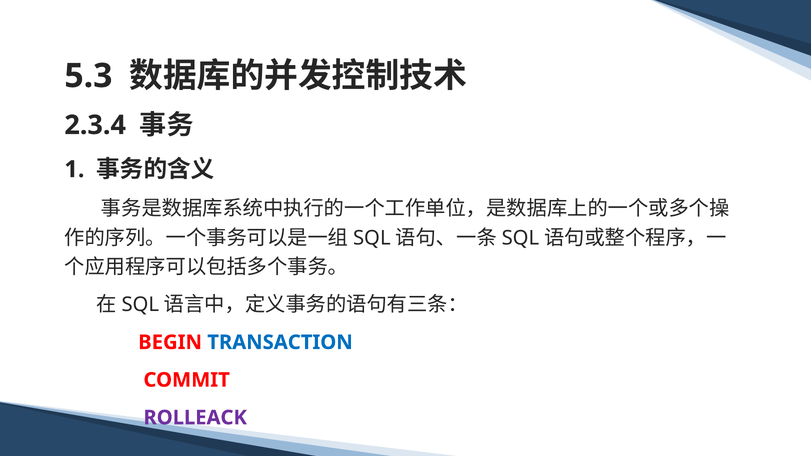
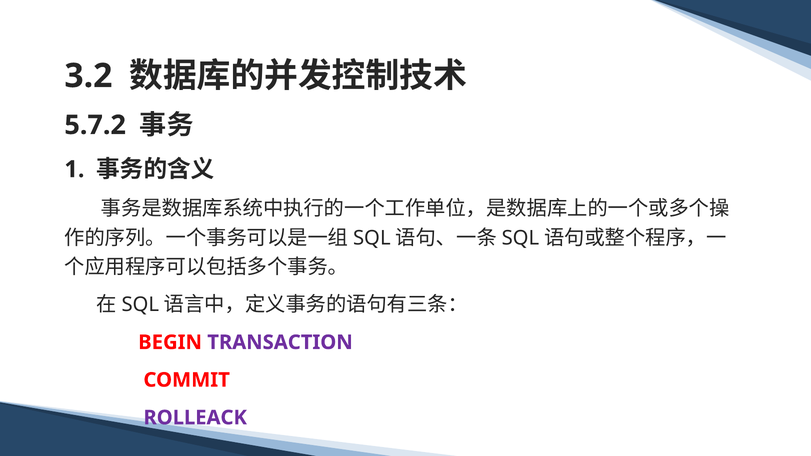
5.3: 5.3 -> 3.2 (88, 76)
2.3.4: 2.3.4 -> 5.7.2 (95, 125)
TRANSACTION colour: blue -> purple (280, 342)
